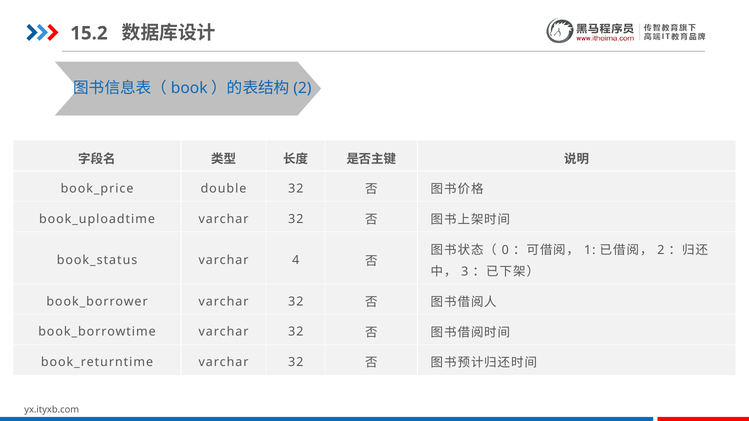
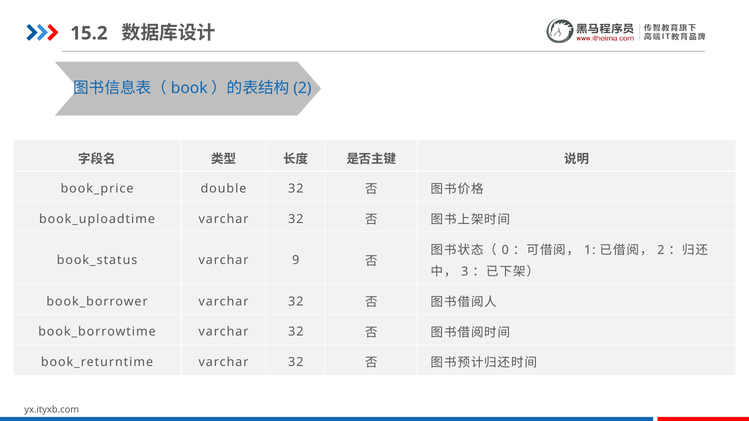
4: 4 -> 9 (296, 260)
